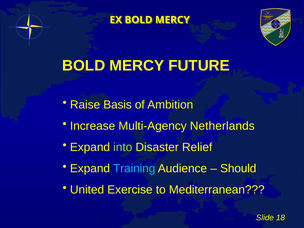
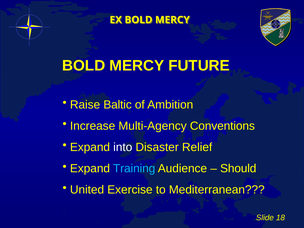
Basis: Basis -> Baltic (118, 105)
Netherlands: Netherlands -> Conventions (222, 126)
into colour: light green -> white (123, 147)
